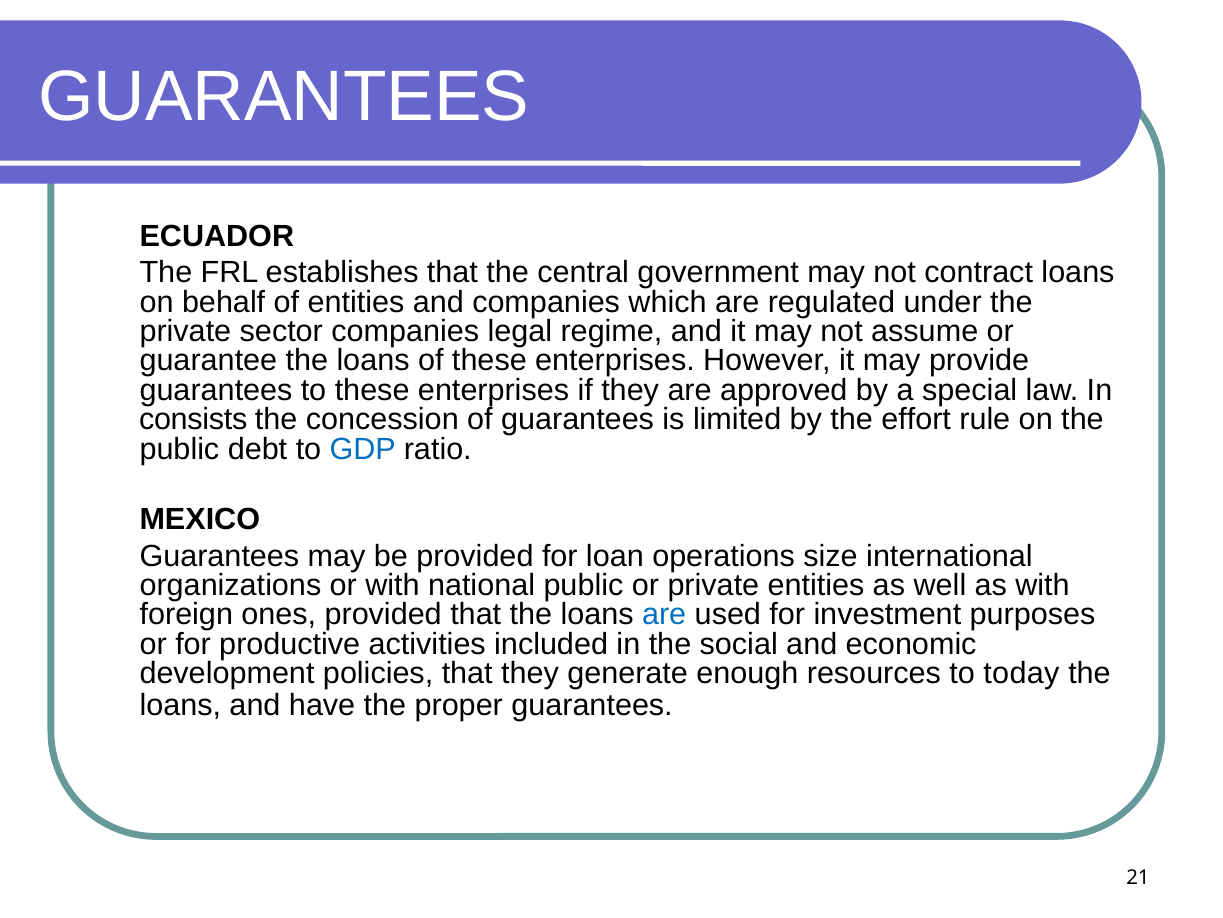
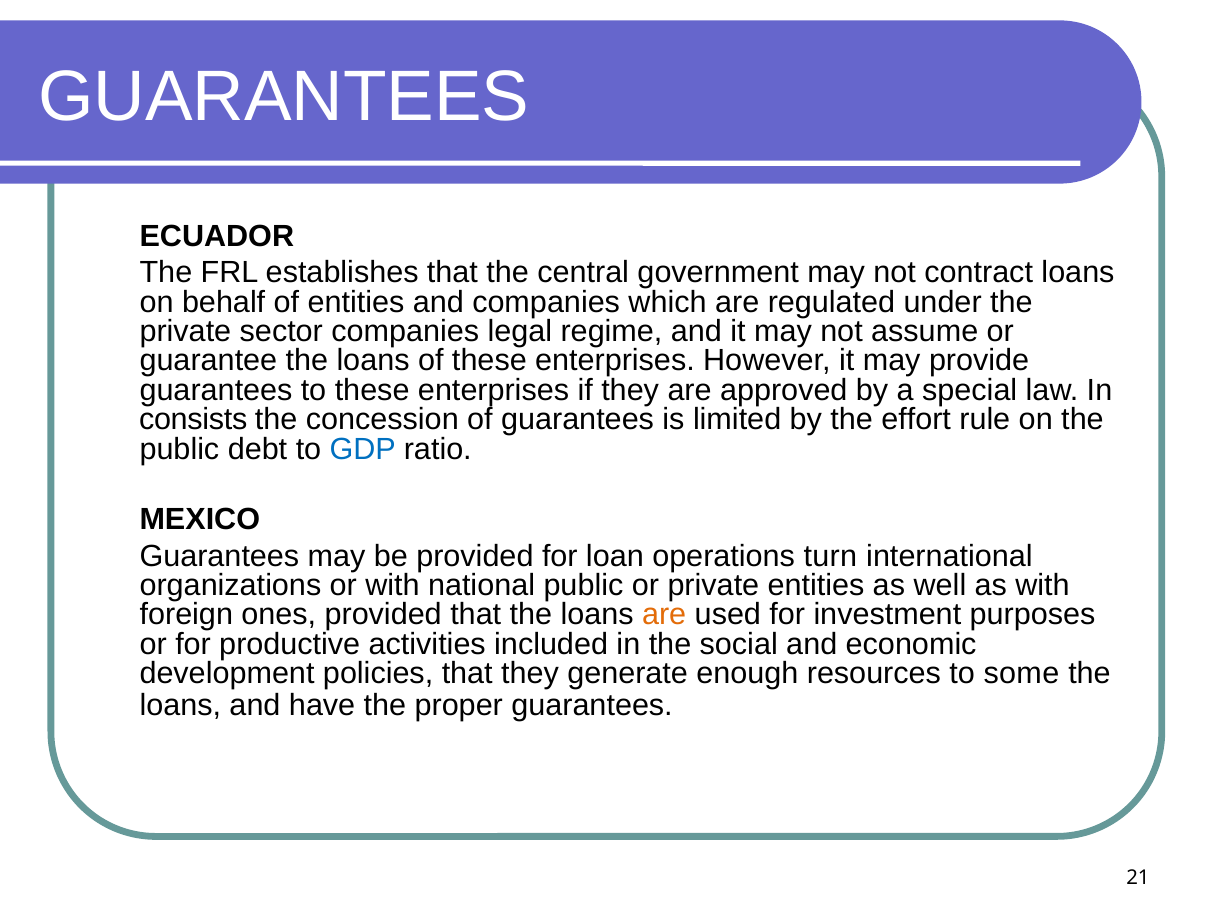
size: size -> turn (830, 556)
are colour: blue -> orange (664, 614)
today: today -> some (1021, 673)
